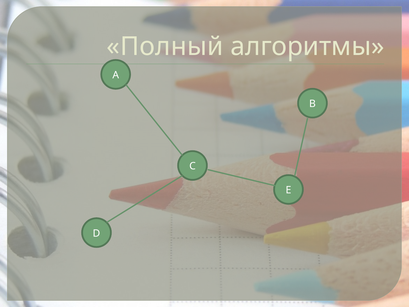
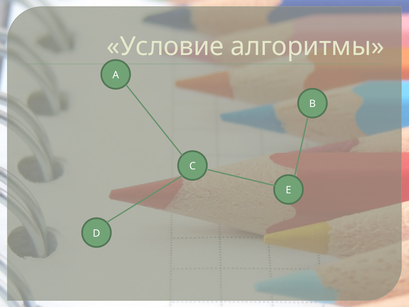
Полный: Полный -> Условие (165, 47)
